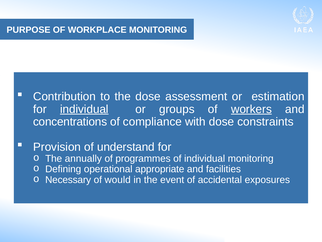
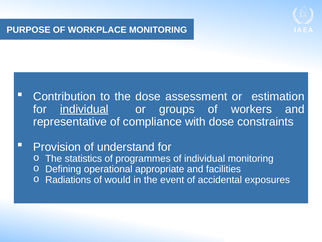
workers underline: present -> none (251, 109)
concentrations: concentrations -> representative (70, 122)
annually: annually -> statistics (83, 158)
Necessary: Necessary -> Radiations (68, 179)
